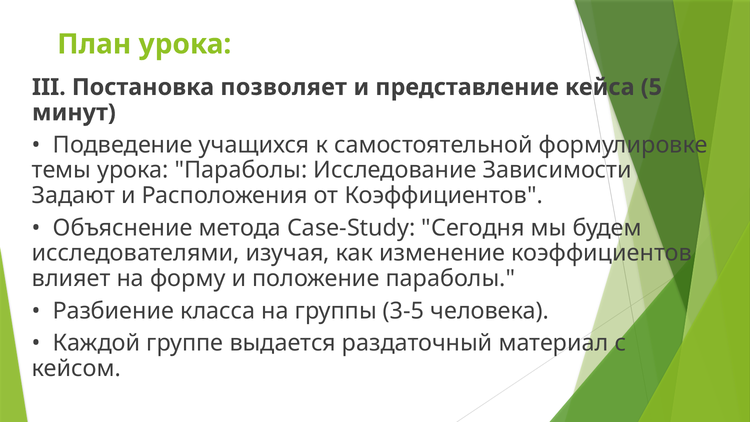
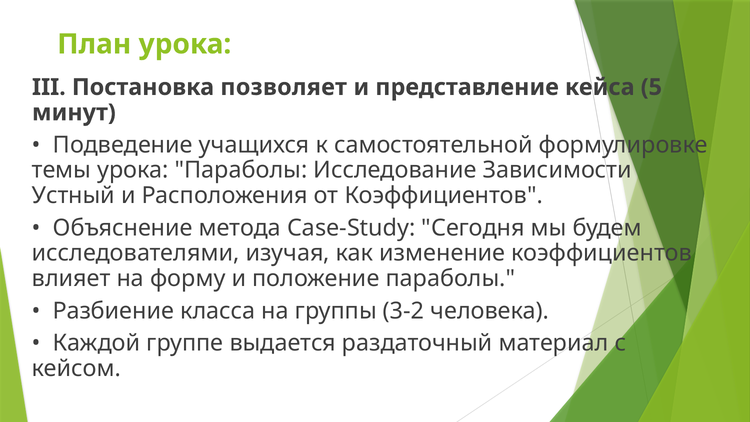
Задают: Задают -> Устный (73, 195)
3-5: 3-5 -> 3-2 (404, 311)
